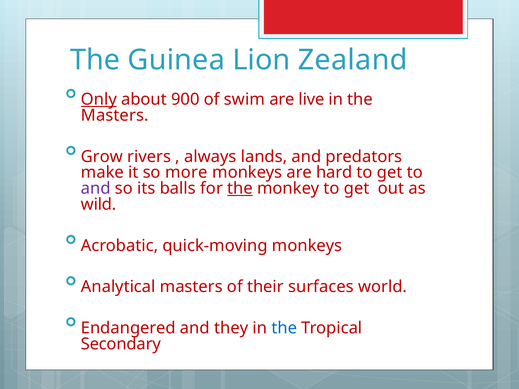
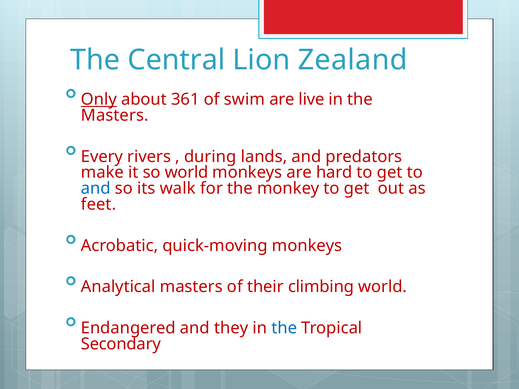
Guinea: Guinea -> Central (176, 60)
900: 900 -> 361 (185, 100)
Grow: Grow -> Every (102, 157)
always: always -> during (210, 157)
so more: more -> world (187, 173)
and colour: purple -> blue (96, 189)
balls: balls -> walk (178, 189)
the underline: present -> none (240, 189)
wild: wild -> feet (99, 204)
surfaces: surfaces -> climbing (321, 287)
